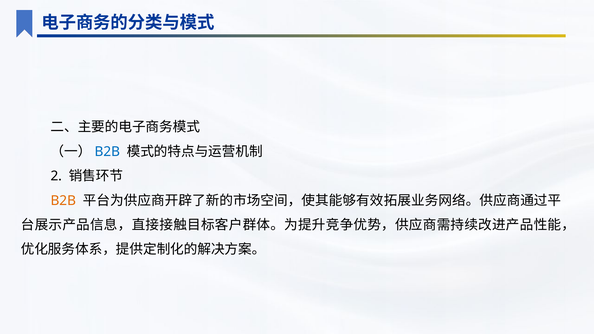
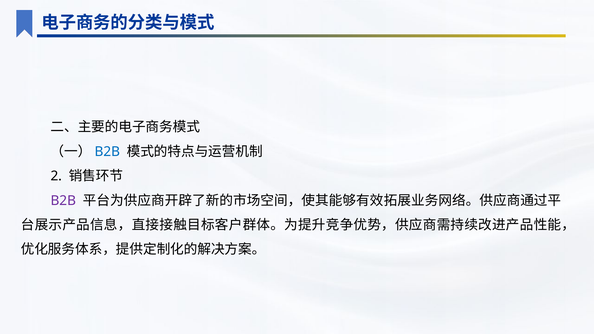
B2B colour: orange -> purple (63, 201)
